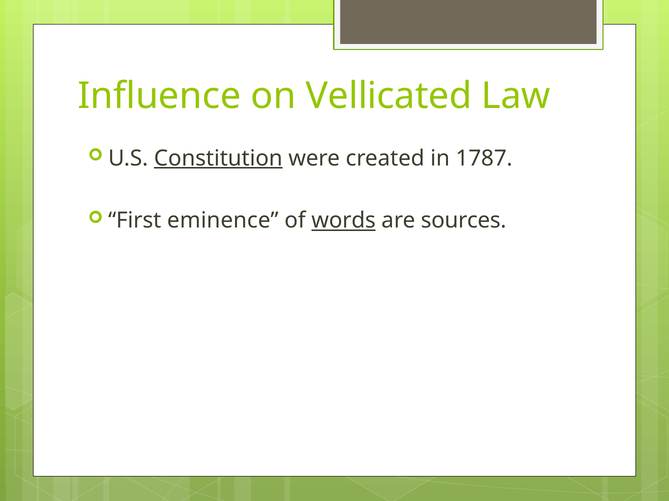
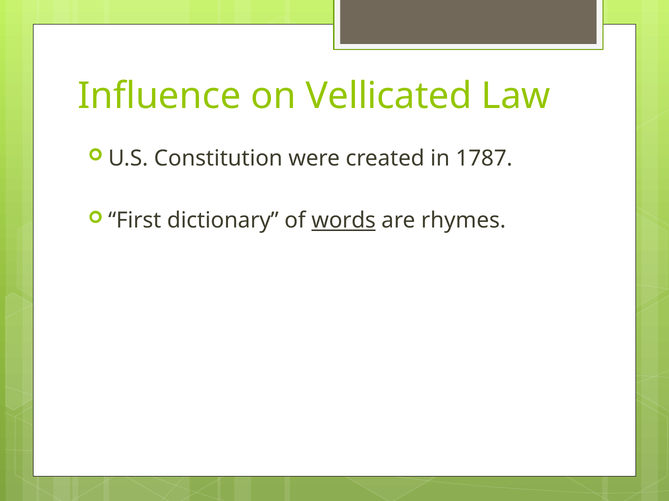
Constitution underline: present -> none (218, 159)
eminence: eminence -> dictionary (223, 221)
sources: sources -> rhymes (463, 221)
